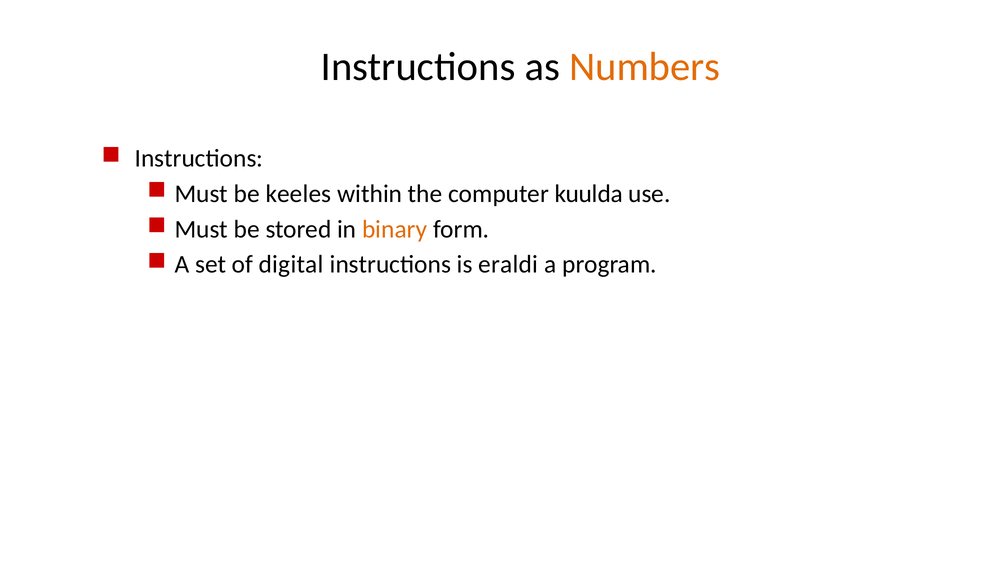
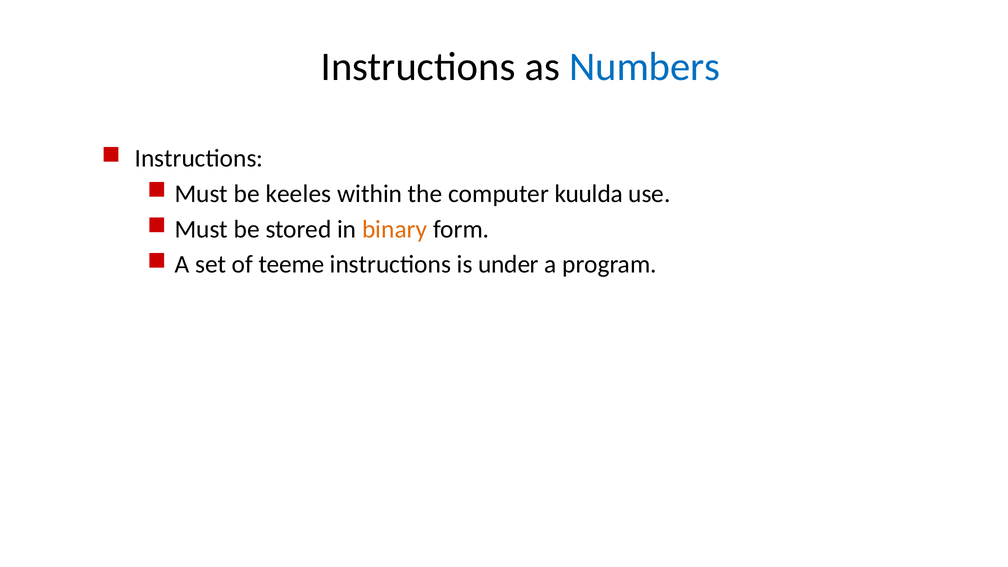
Numbers colour: orange -> blue (645, 67)
digital: digital -> teeme (292, 265)
eraldi: eraldi -> under (509, 265)
